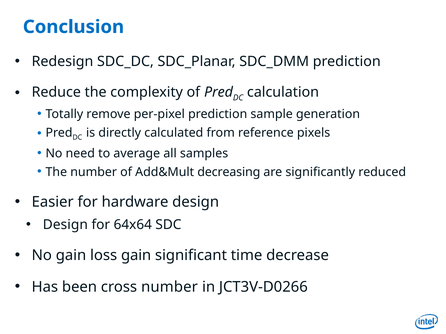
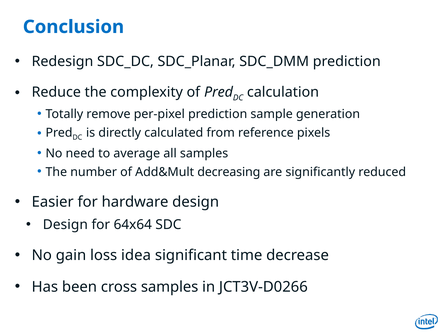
loss gain: gain -> idea (136, 256)
cross number: number -> samples (170, 287)
